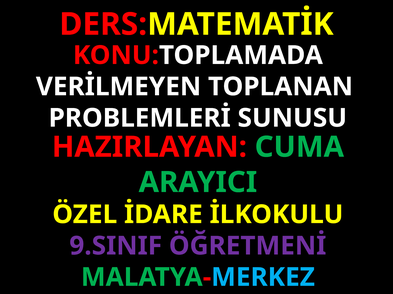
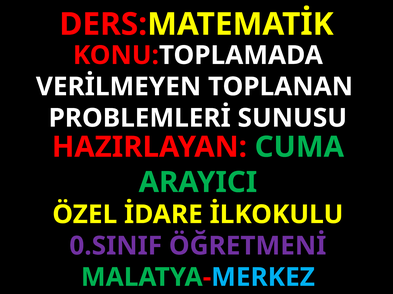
9.SINIF: 9.SINIF -> 0.SINIF (116, 246)
